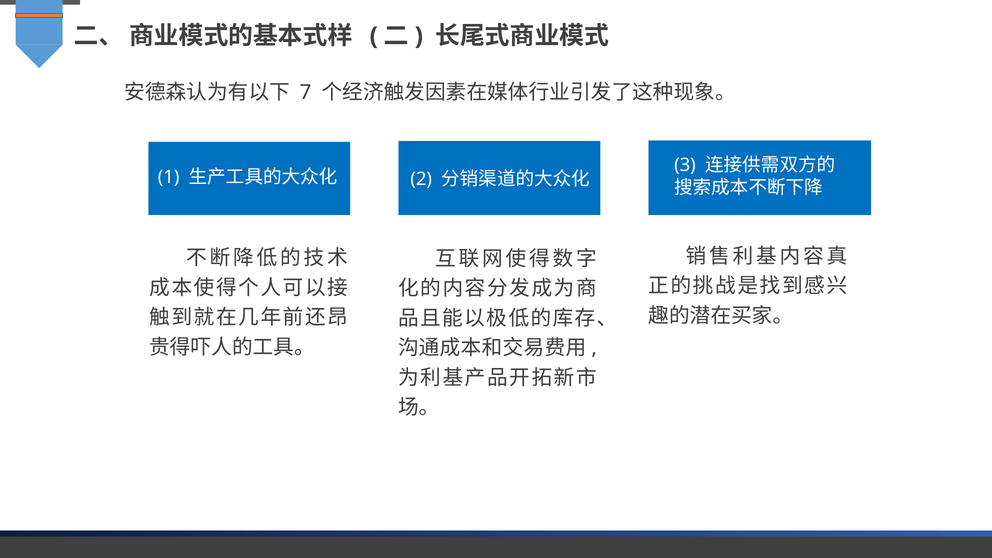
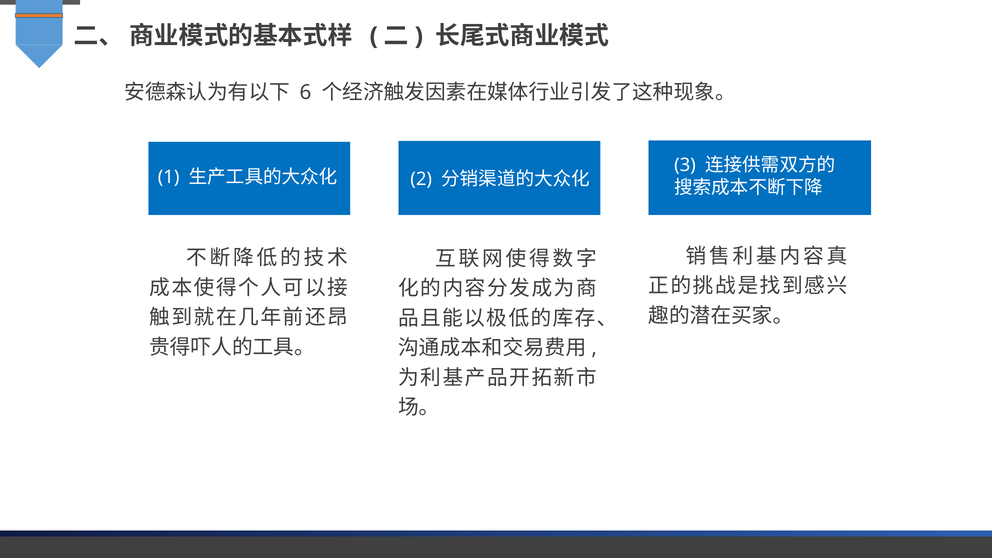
7: 7 -> 6 (305, 92)
